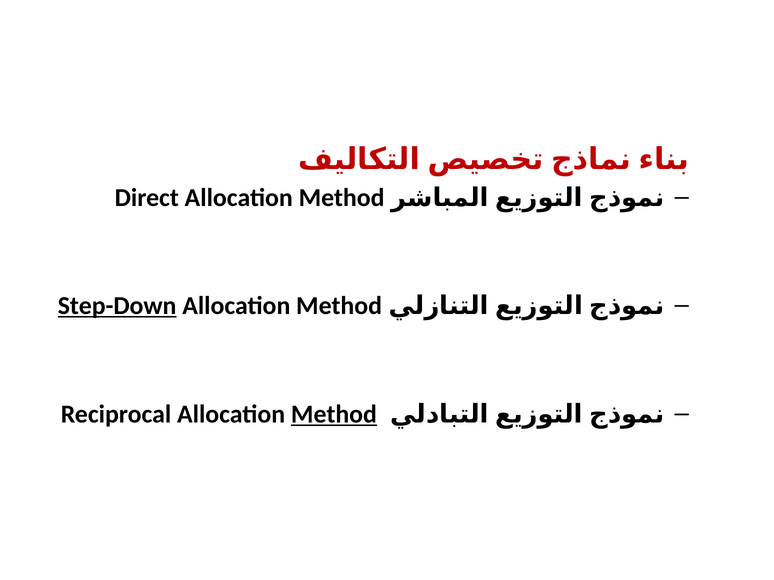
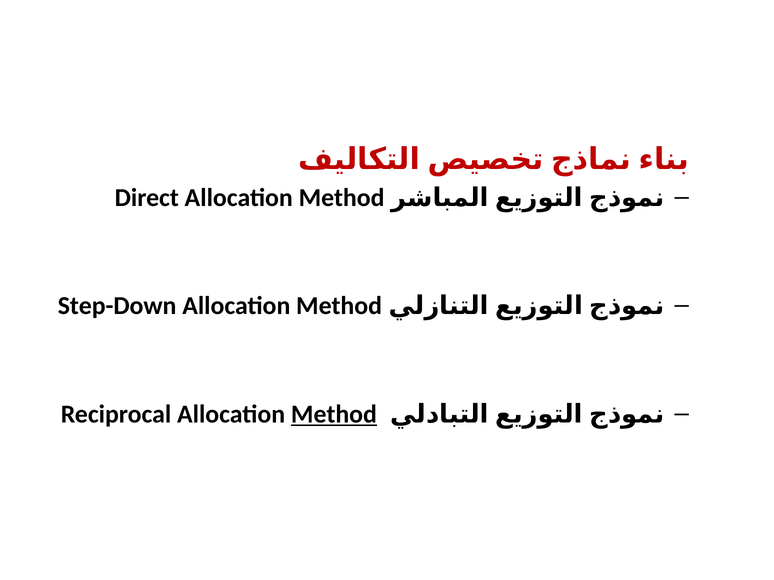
Step-Down underline: present -> none (117, 306)
